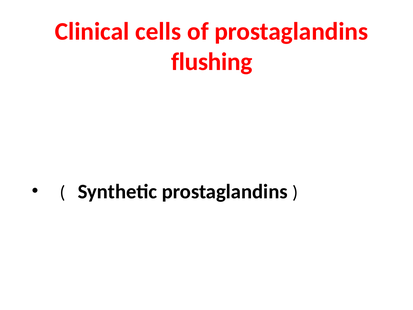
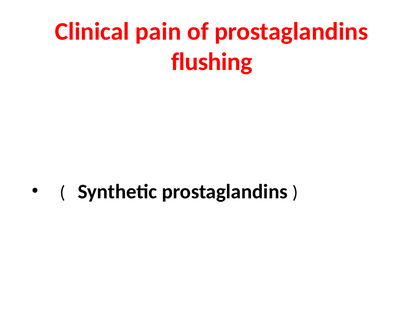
cells: cells -> pain (158, 31)
